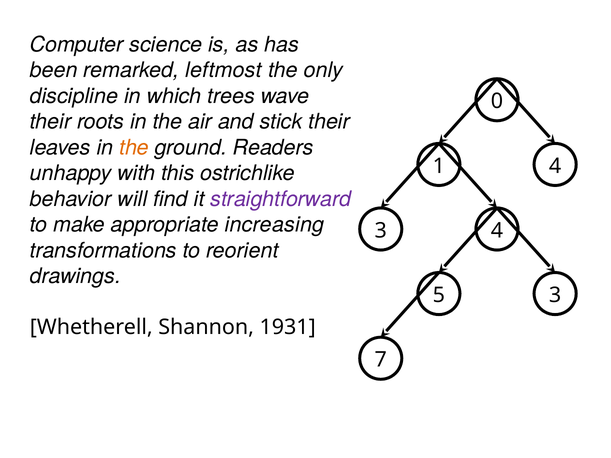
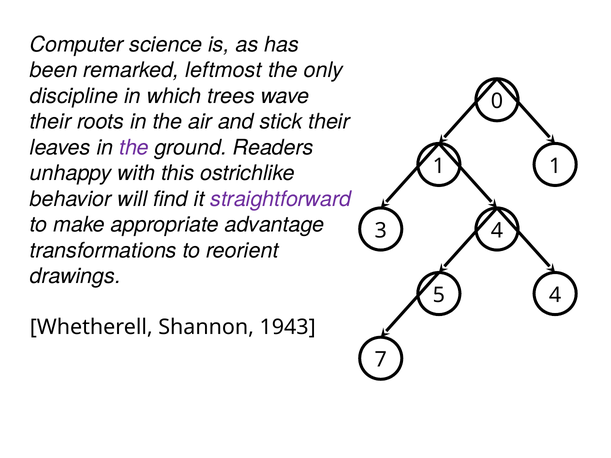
the colour: orange -> purple (134, 148)
4: 4 -> 1 (555, 166)
increasing: increasing -> advantage (275, 225)
3: 3 -> 4 (555, 295)
1931: 1931 -> 1943 (288, 327)
